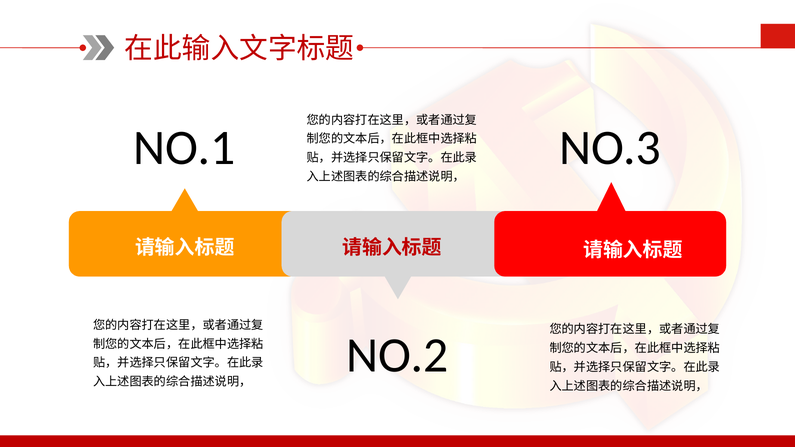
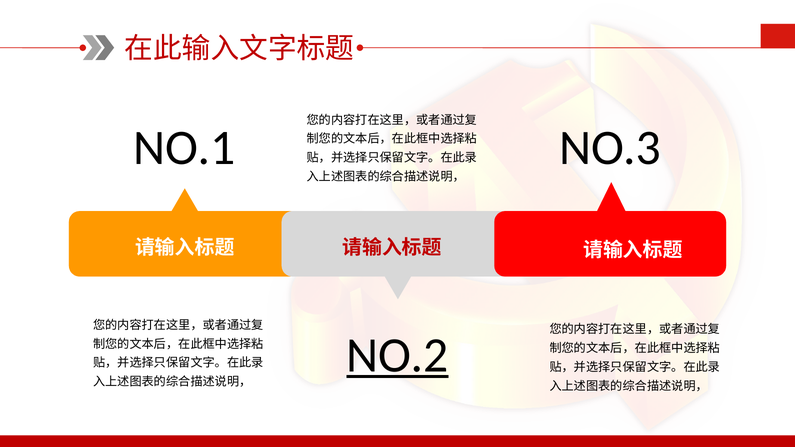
NO.2 underline: none -> present (397, 355)
